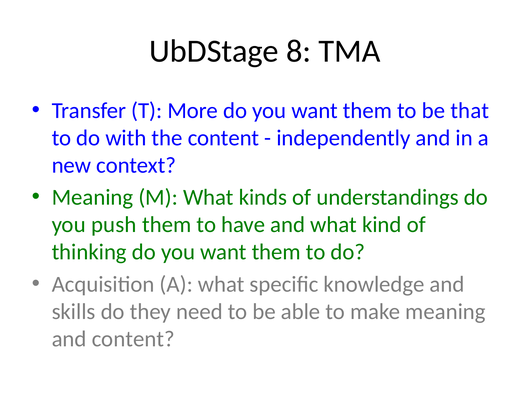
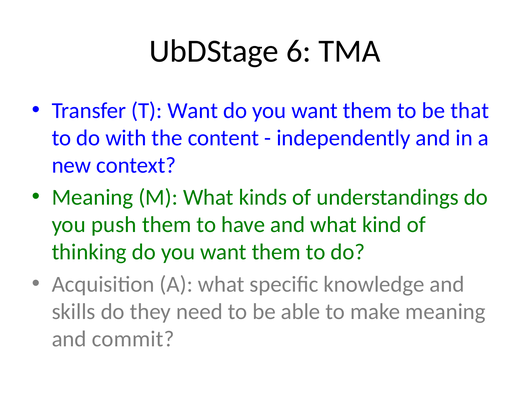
8: 8 -> 6 (299, 51)
T More: More -> Want (193, 111)
and content: content -> commit (133, 339)
